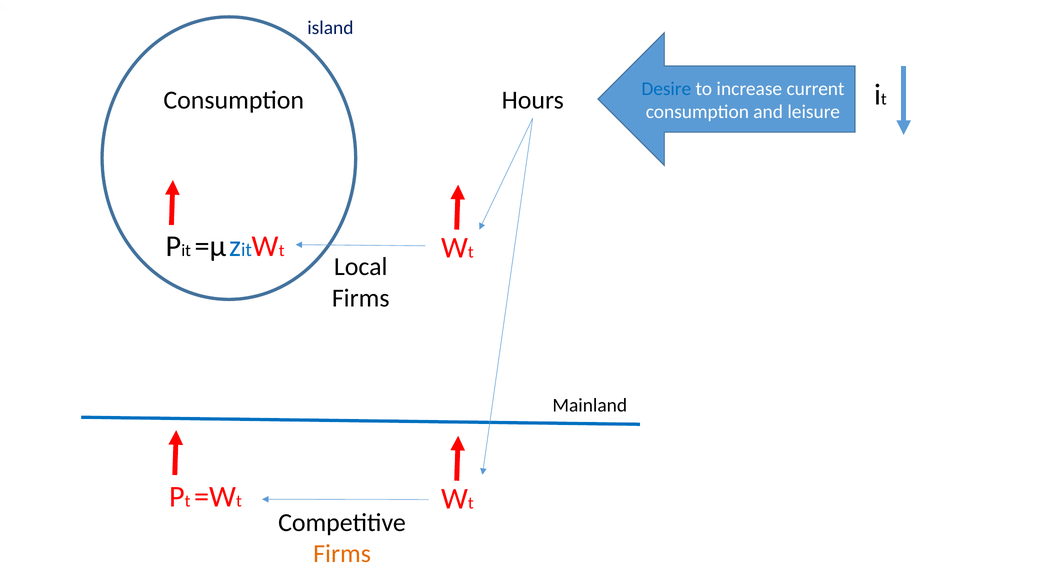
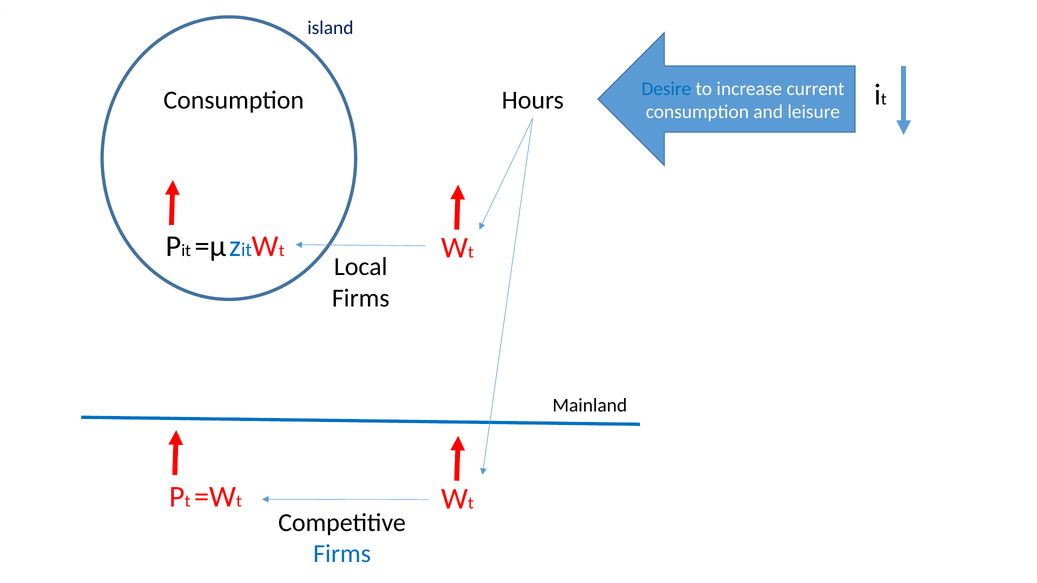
Firms colour: orange -> blue (342, 554)
